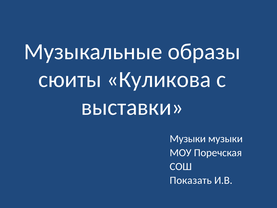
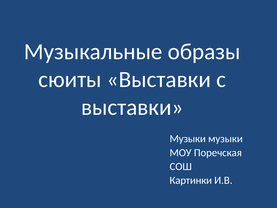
сюиты Куликова: Куликова -> Выставки (159, 79)
Показать: Показать -> Картинки (191, 180)
